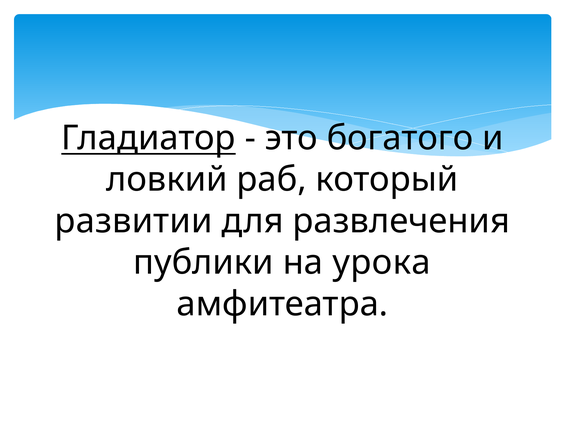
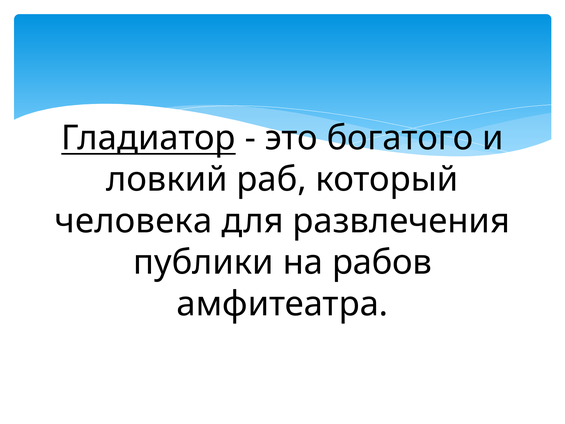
развитии: развитии -> человека (133, 221)
урока: урока -> рабов (382, 262)
